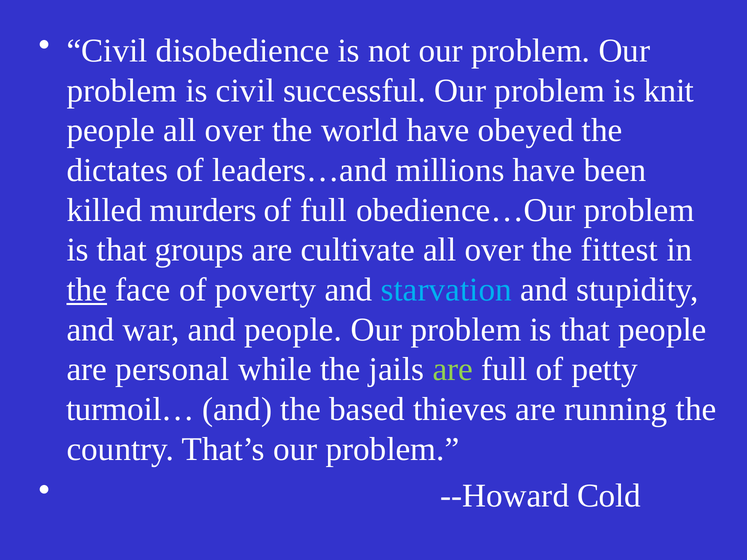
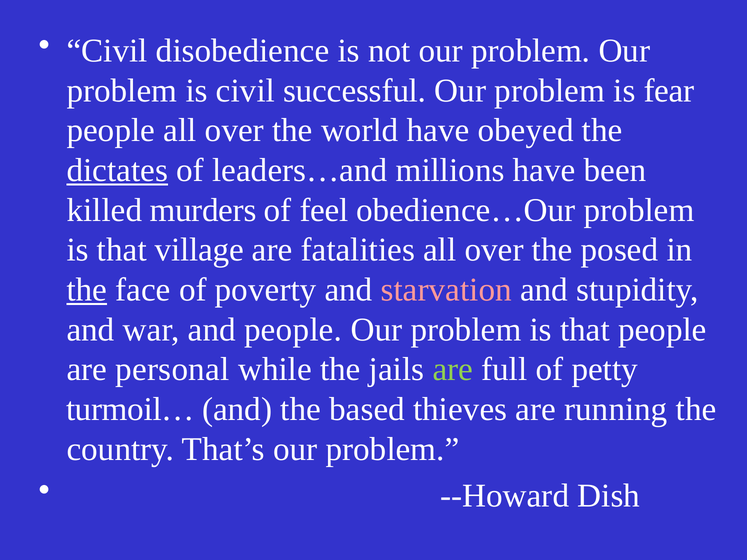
knit: knit -> fear (669, 91)
dictates underline: none -> present (117, 170)
of full: full -> feel (324, 210)
groups: groups -> village (199, 250)
cultivate: cultivate -> fatalities (358, 250)
fittest: fittest -> posed (620, 250)
starvation colour: light blue -> pink (446, 290)
Cold: Cold -> Dish (609, 496)
